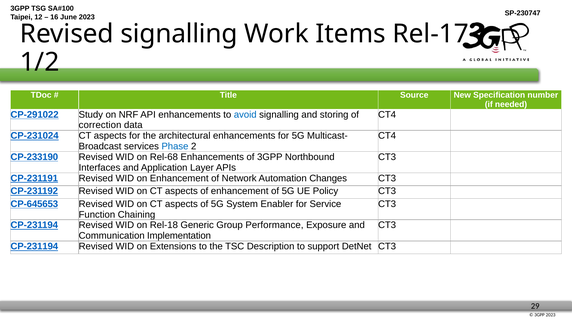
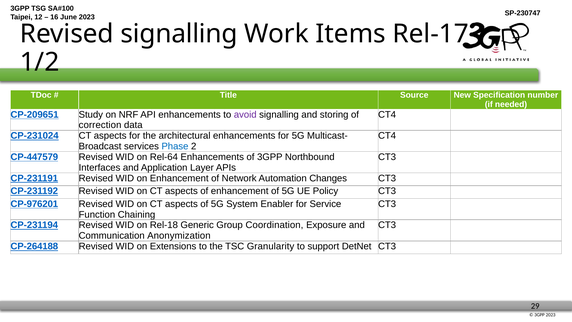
CP-291022: CP-291022 -> CP-209651 (35, 114)
avoid colour: blue -> purple (245, 114)
CP-233190: CP-233190 -> CP-447579 (34, 157)
Rel-68: Rel-68 -> Rel-64 (164, 157)
CP-645653: CP-645653 -> CP-976201 (34, 204)
Performance: Performance -> Coordination (274, 225)
Implementation: Implementation -> Anonymization (179, 236)
CP-231194: CP-231194 -> CP-264188 (34, 246)
Description: Description -> Granularity (271, 246)
